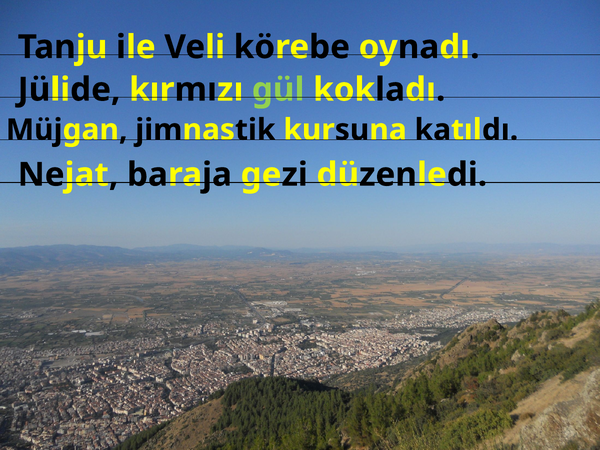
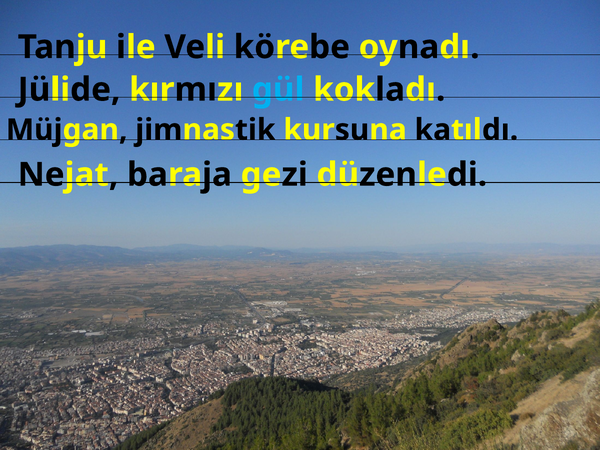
gül colour: light green -> light blue (278, 90)
